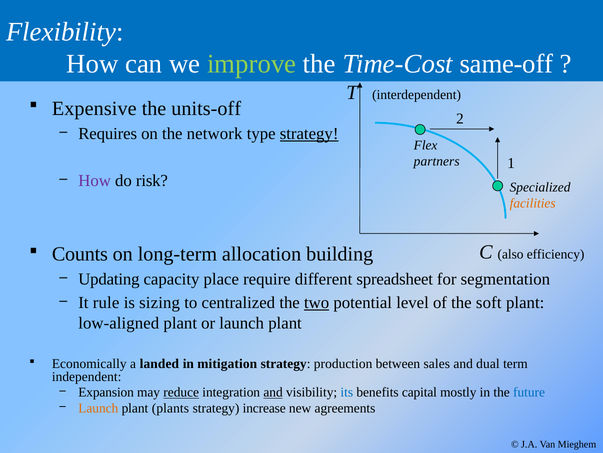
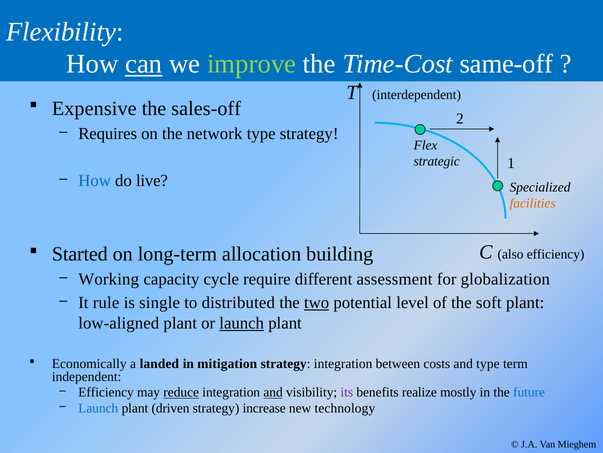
can underline: none -> present (144, 64)
units-off: units-off -> sales-off (206, 108)
strategy underline: present -> none (309, 134)
partners: partners -> strategic (437, 161)
How colour: purple -> blue (95, 180)
risk: risk -> live (152, 180)
Counts: Counts -> Started (80, 254)
Updating: Updating -> Working (109, 279)
place: place -> cycle (221, 279)
spreadsheet: spreadsheet -> assessment (395, 279)
segmentation: segmentation -> globalization (505, 279)
sizing: sizing -> single (160, 302)
centralized: centralized -> distributed (238, 302)
launch underline: none -> present (242, 323)
strategy production: production -> integration (343, 363)
sales: sales -> costs (437, 363)
and dual: dual -> type (488, 363)
Expansion: Expansion -> Efficiency (106, 392)
its colour: blue -> purple (347, 392)
capital: capital -> realize (419, 392)
Launch colour: orange -> blue (98, 407)
plants: plants -> driven (171, 407)
agreements: agreements -> technology (345, 407)
